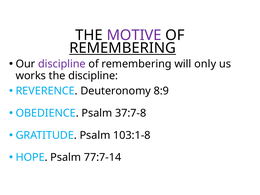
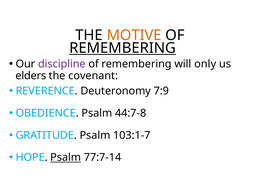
MOTIVE colour: purple -> orange (134, 35)
works: works -> elders (31, 76)
the discipline: discipline -> covenant (93, 76)
8:9: 8:9 -> 7:9 (161, 91)
37:7-8: 37:7-8 -> 44:7-8 (131, 113)
103:1-8: 103:1-8 -> 103:1-7 (132, 135)
Psalm underline: none -> present (66, 157)
